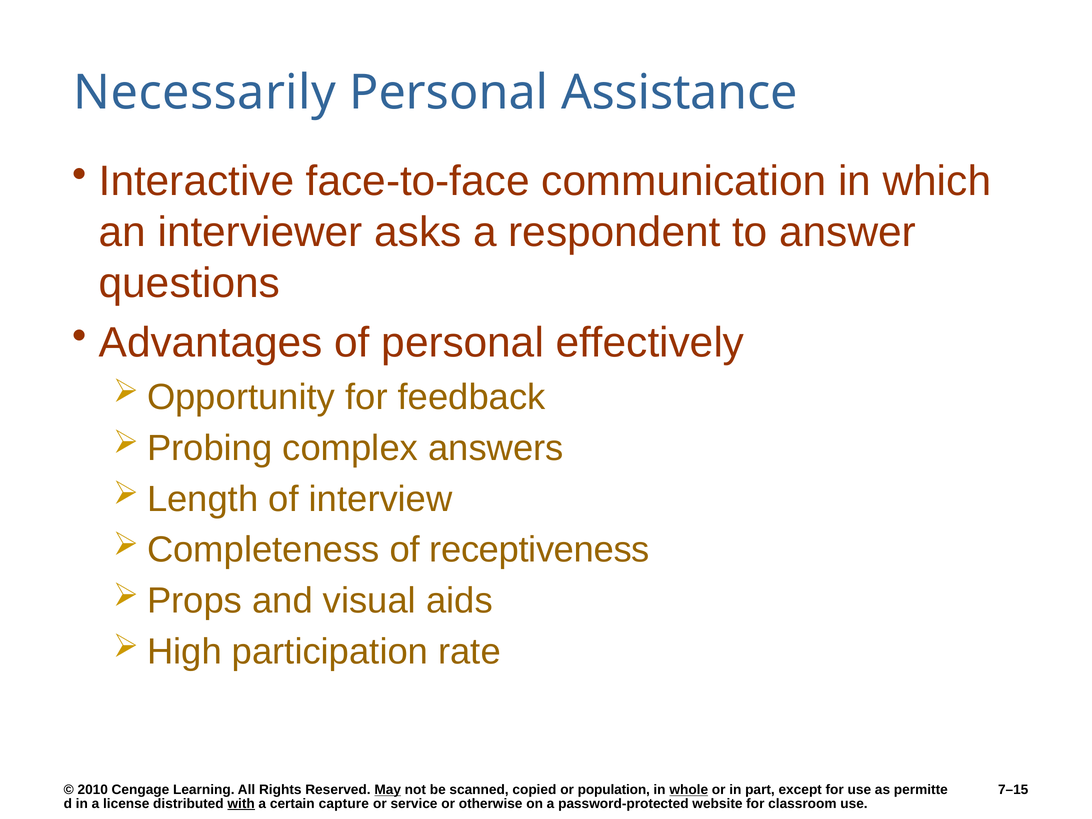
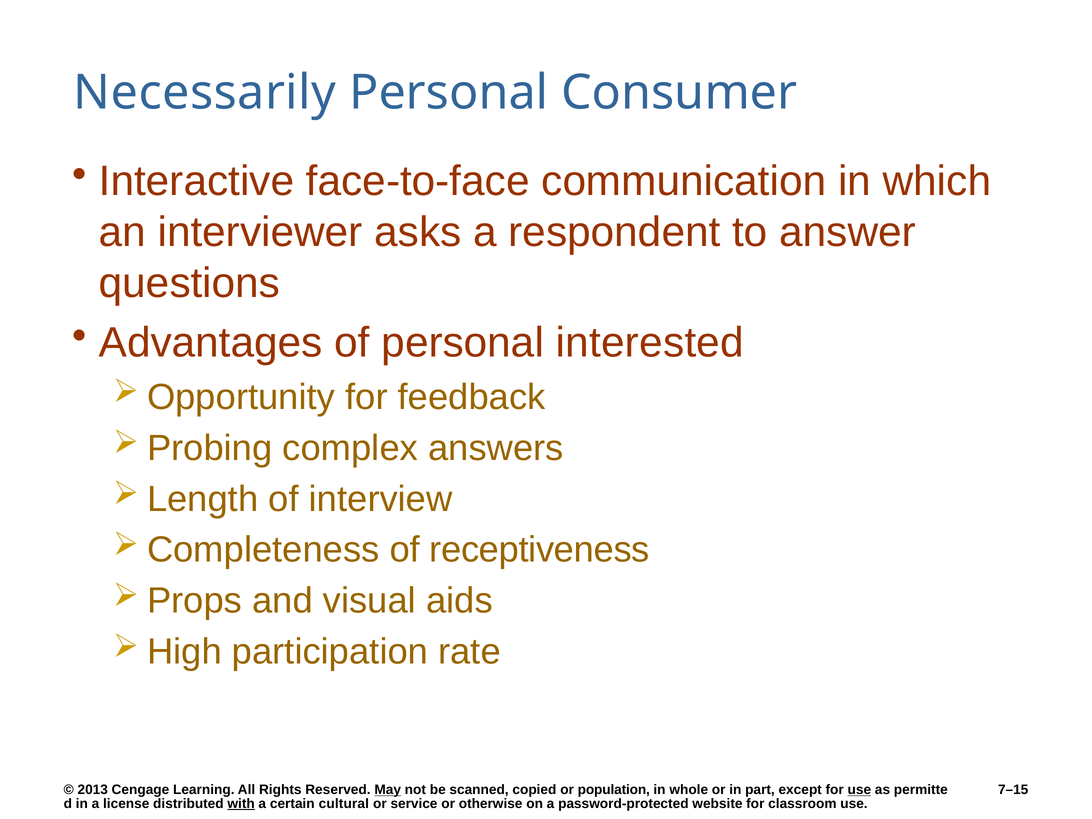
Assistance: Assistance -> Consumer (679, 93)
effectively: effectively -> interested (650, 343)
2010: 2010 -> 2013 (93, 790)
whole underline: present -> none (689, 790)
use underline: none -> present (859, 790)
capture: capture -> cultural (344, 804)
